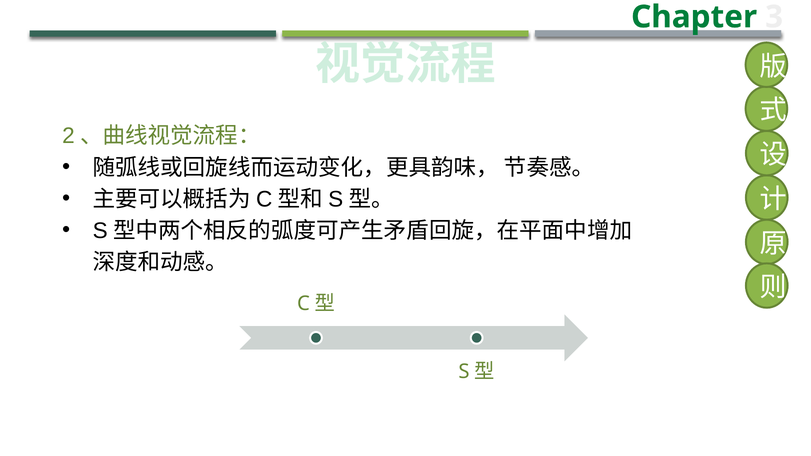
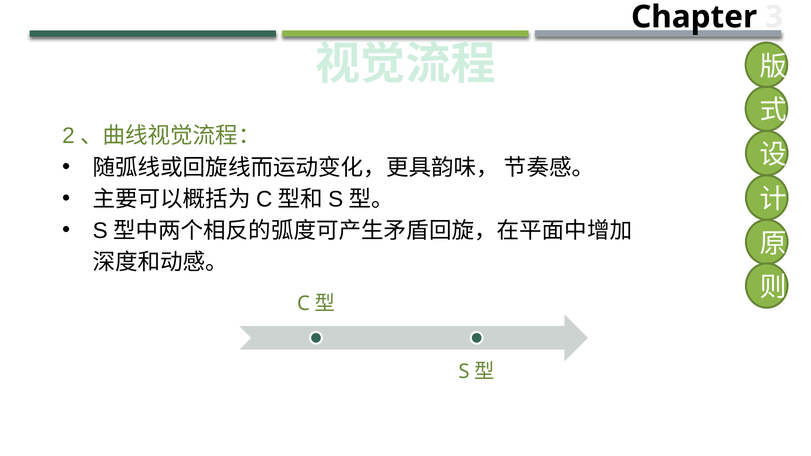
Chapter colour: green -> black (694, 17)
